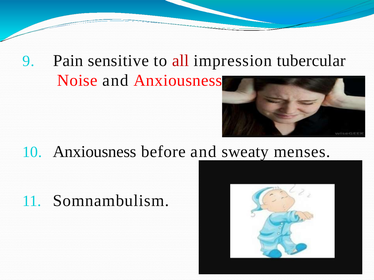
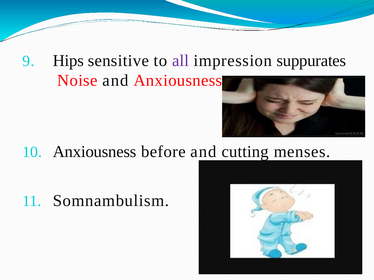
Pain: Pain -> Hips (68, 61)
all colour: red -> purple (181, 61)
tubercular: tubercular -> suppurates (311, 61)
sweaty: sweaty -> cutting (245, 152)
